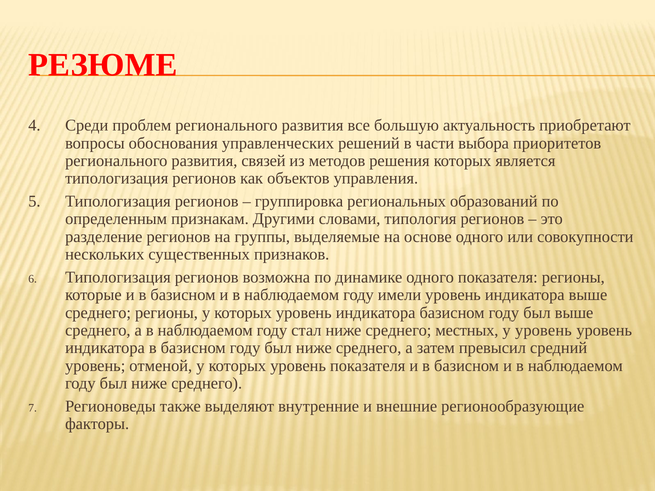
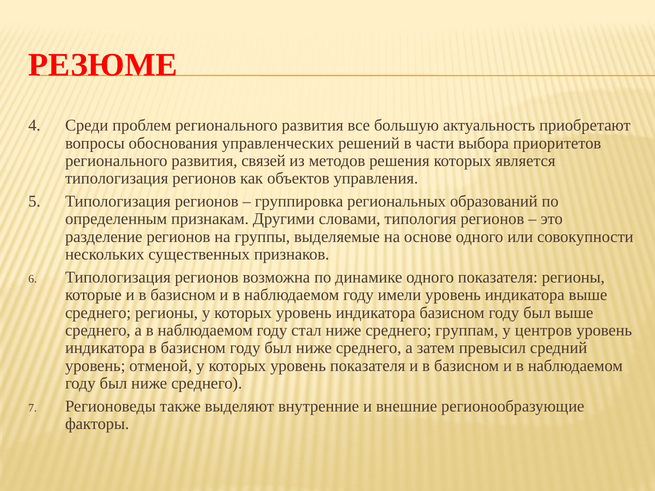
местных: местных -> группам (467, 331)
у уровень: уровень -> центров (543, 331)
